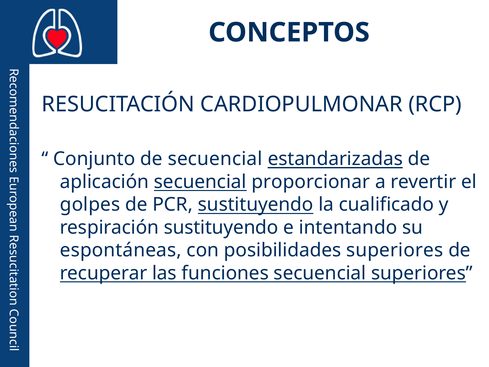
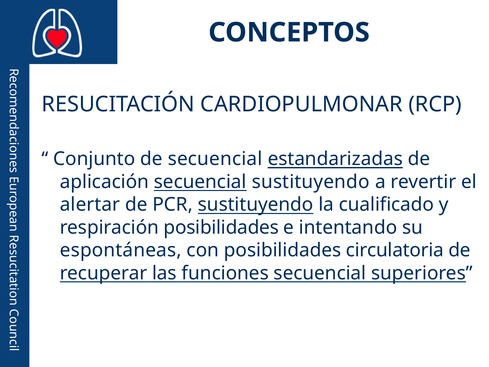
secuencial proporcionar: proporcionar -> sustituyendo (311, 182)
golpes: golpes -> alertar (90, 204)
respiración sustituyendo: sustituyendo -> posibilidades (221, 227)
posibilidades superiores: superiores -> circulatoria (395, 250)
